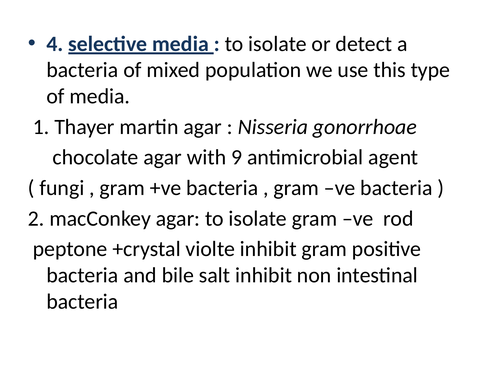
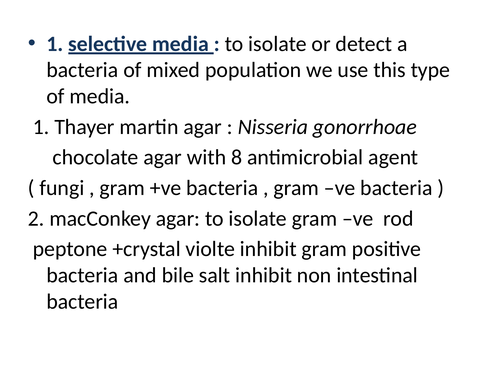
4: 4 -> 1 (55, 44)
9: 9 -> 8 (237, 158)
